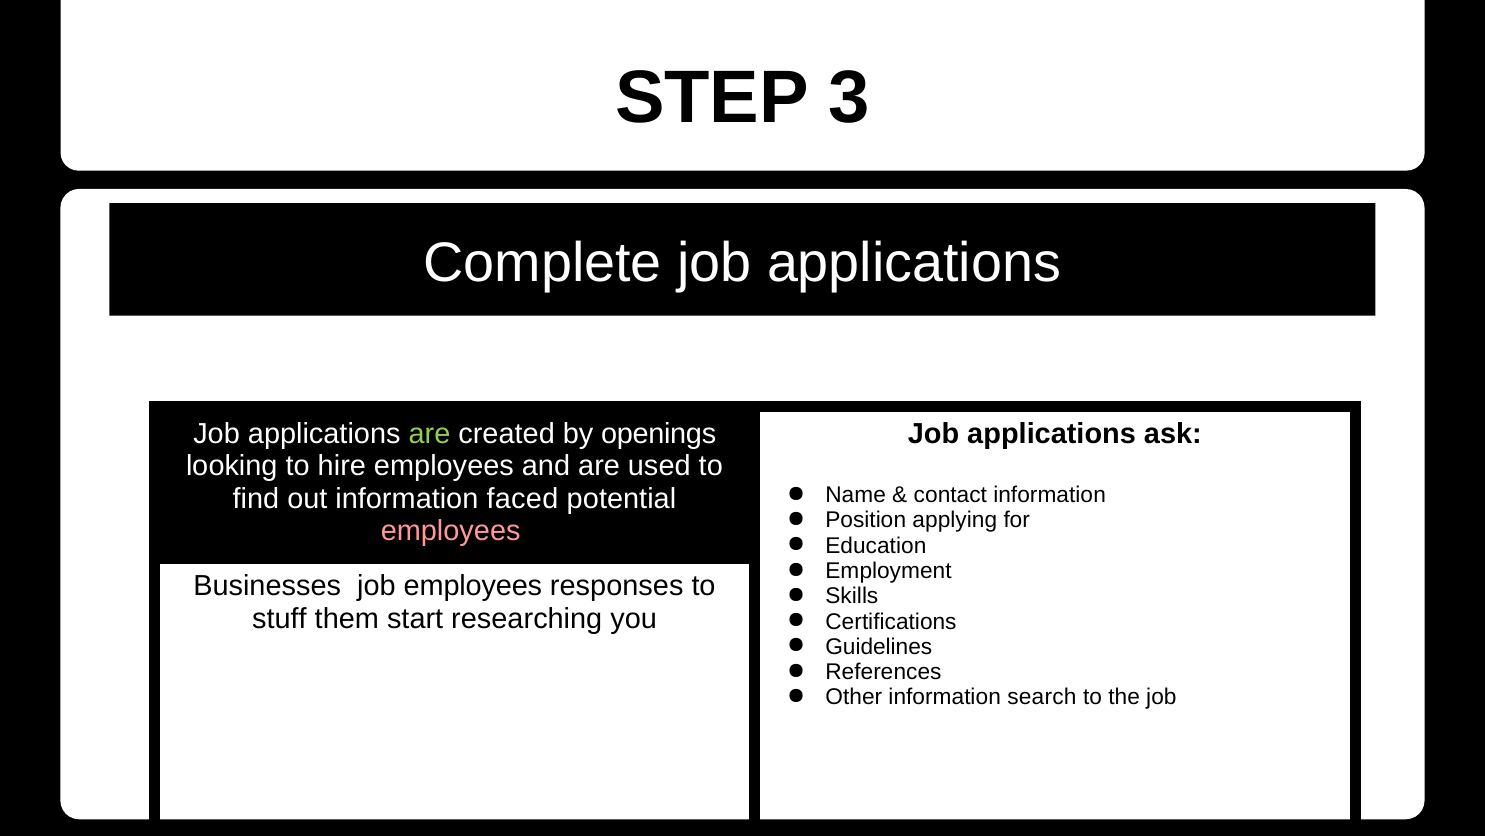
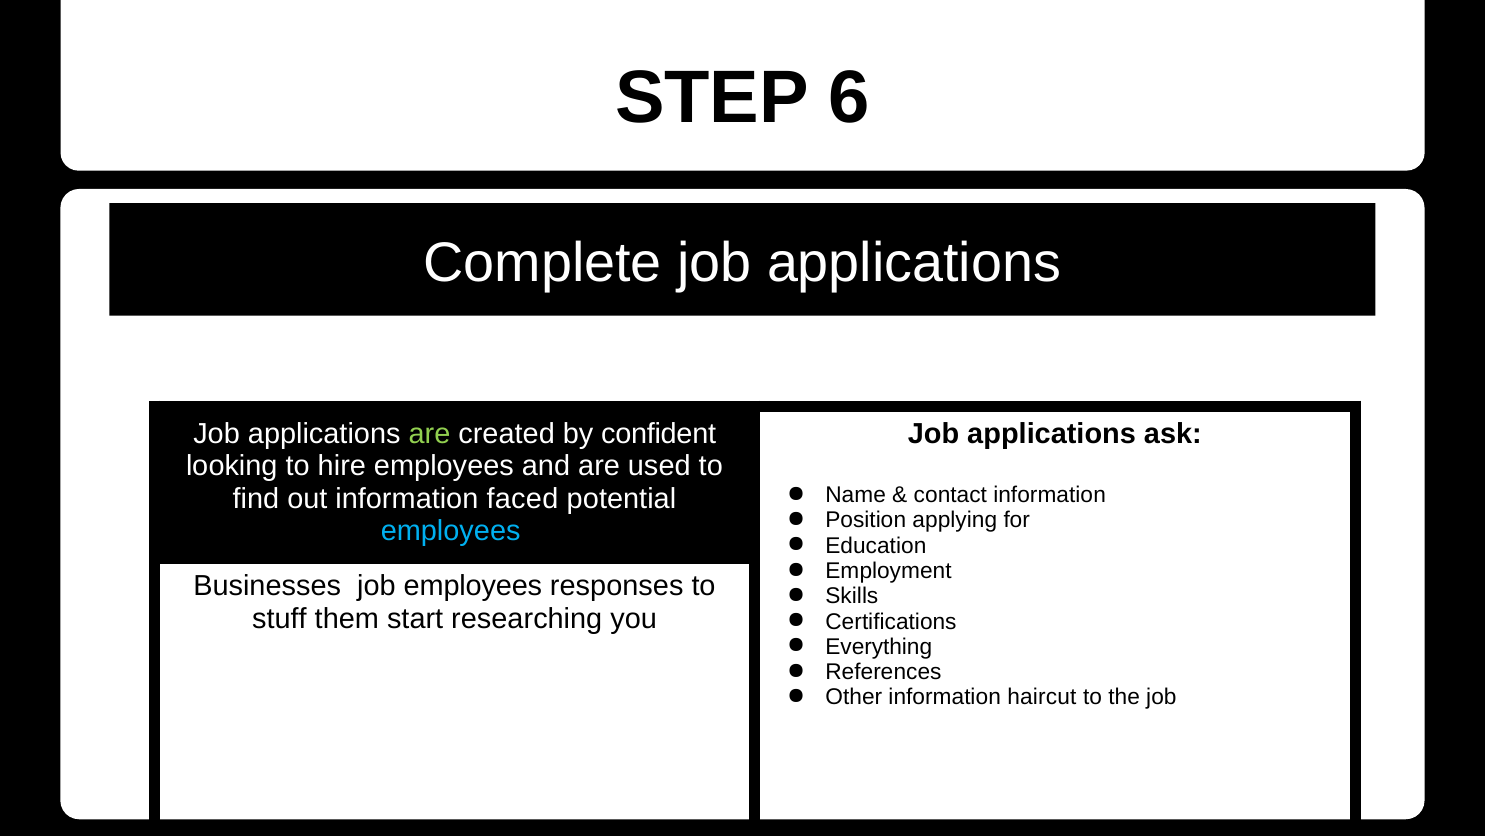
3: 3 -> 6 (849, 97)
openings: openings -> confident (659, 434)
employees colour: pink -> light blue (451, 531)
Guidelines: Guidelines -> Everything (879, 646)
search: search -> haircut (1042, 697)
